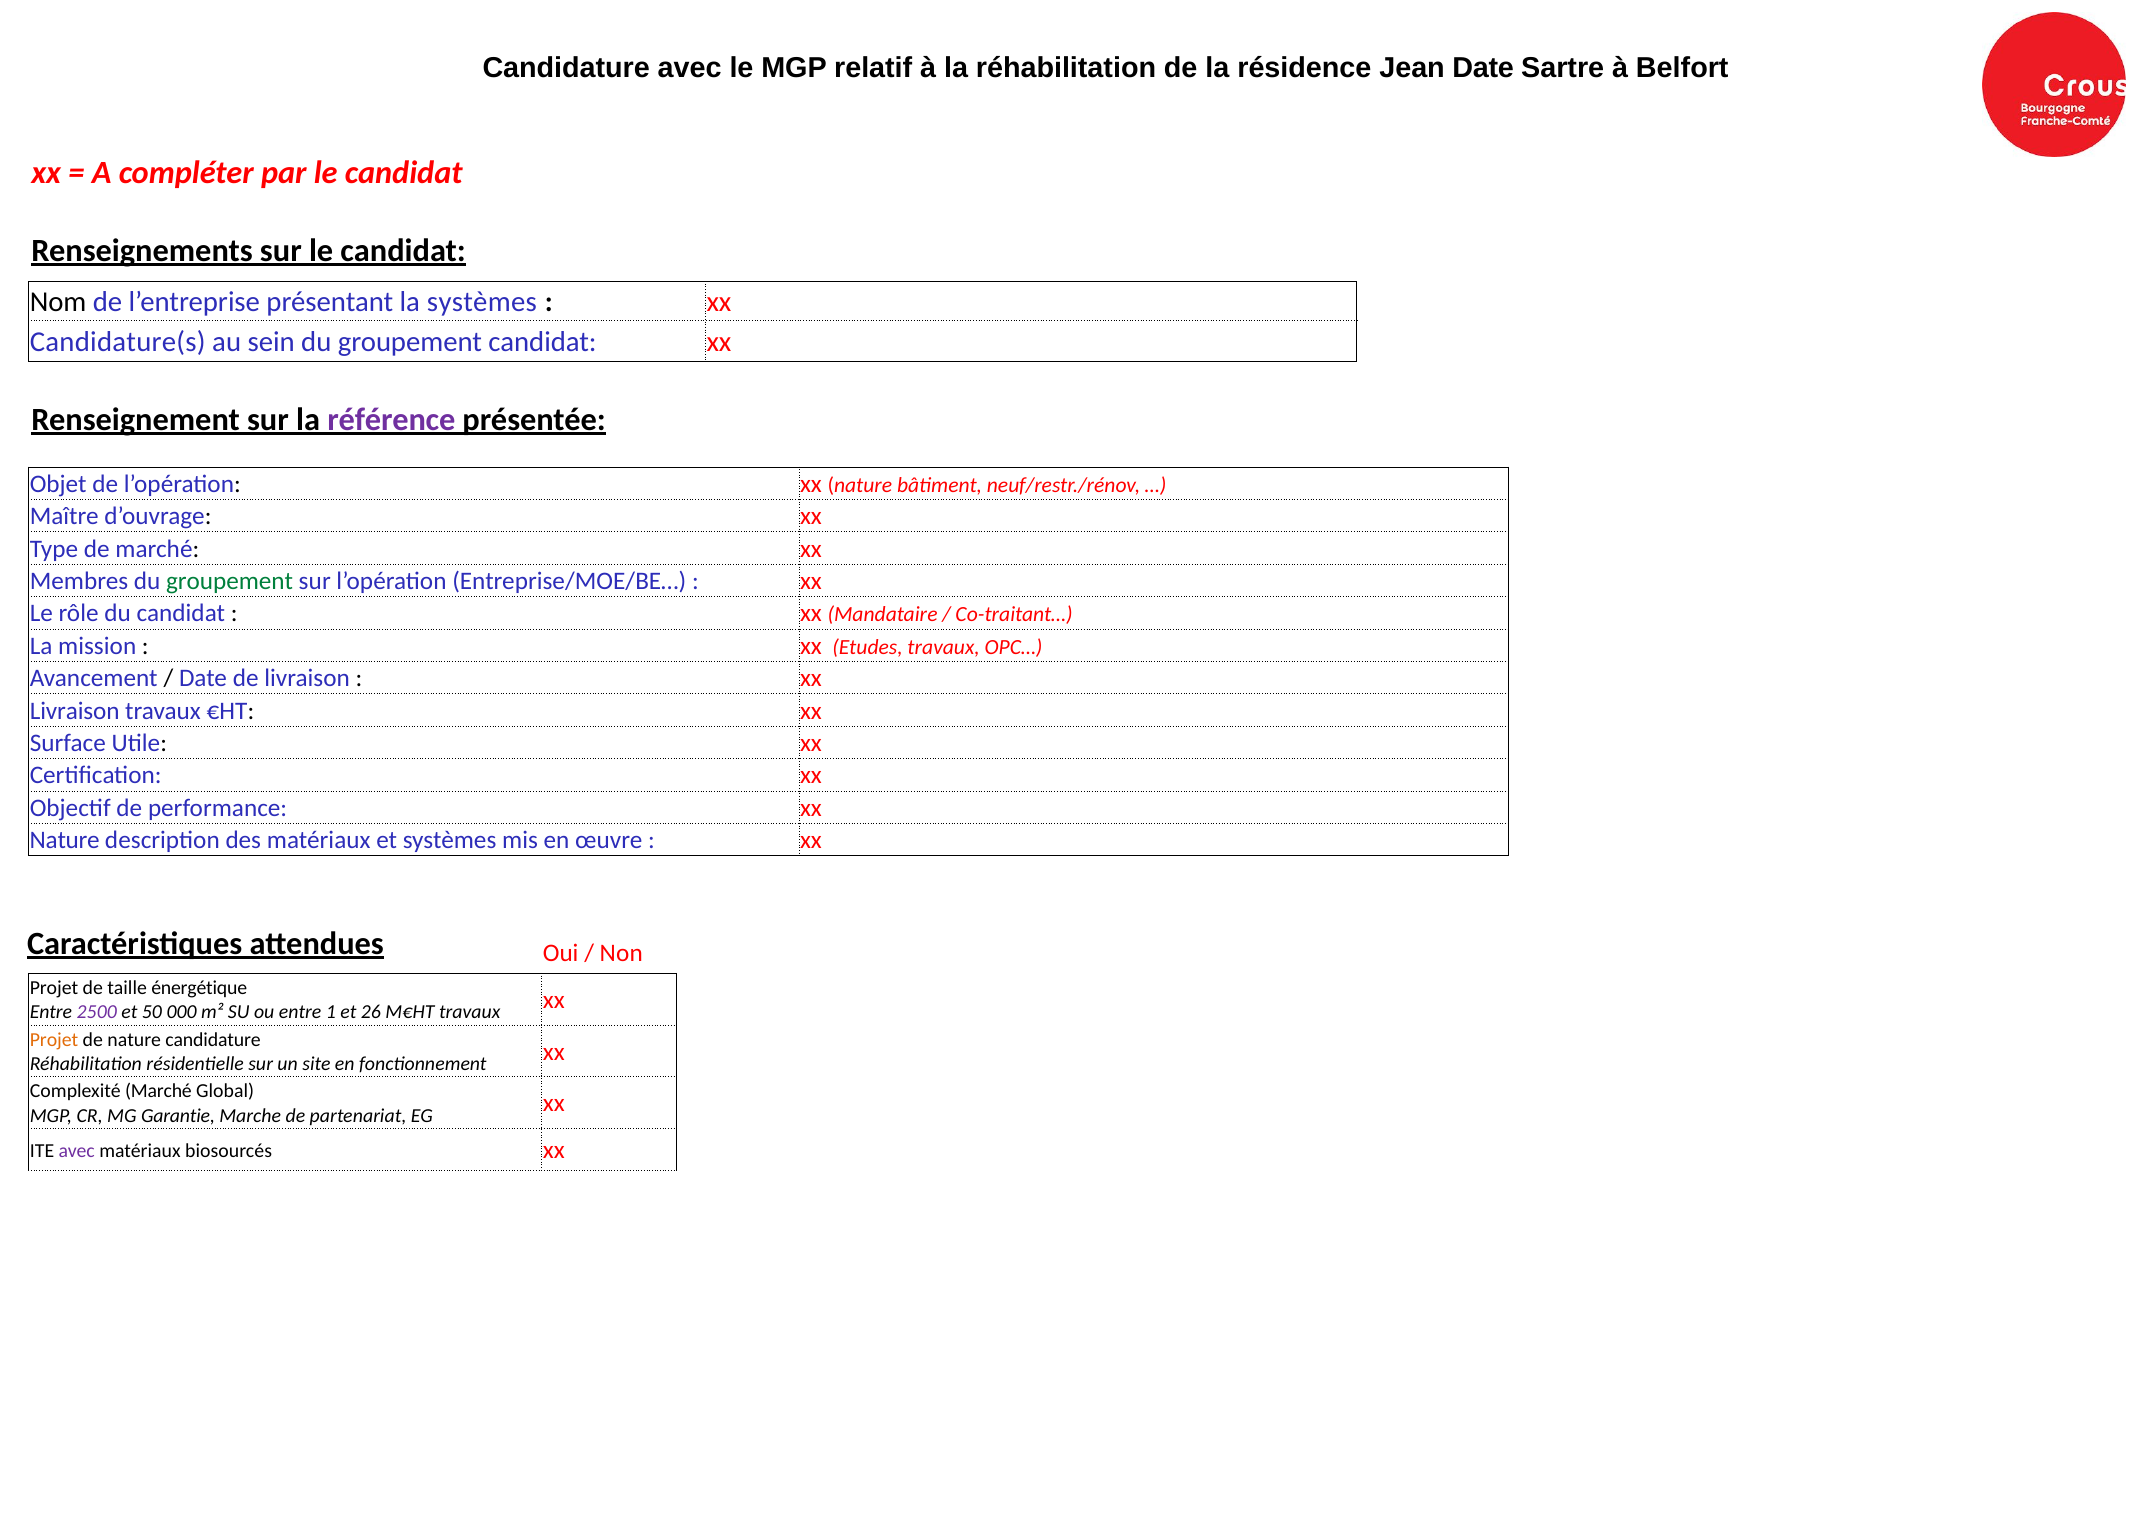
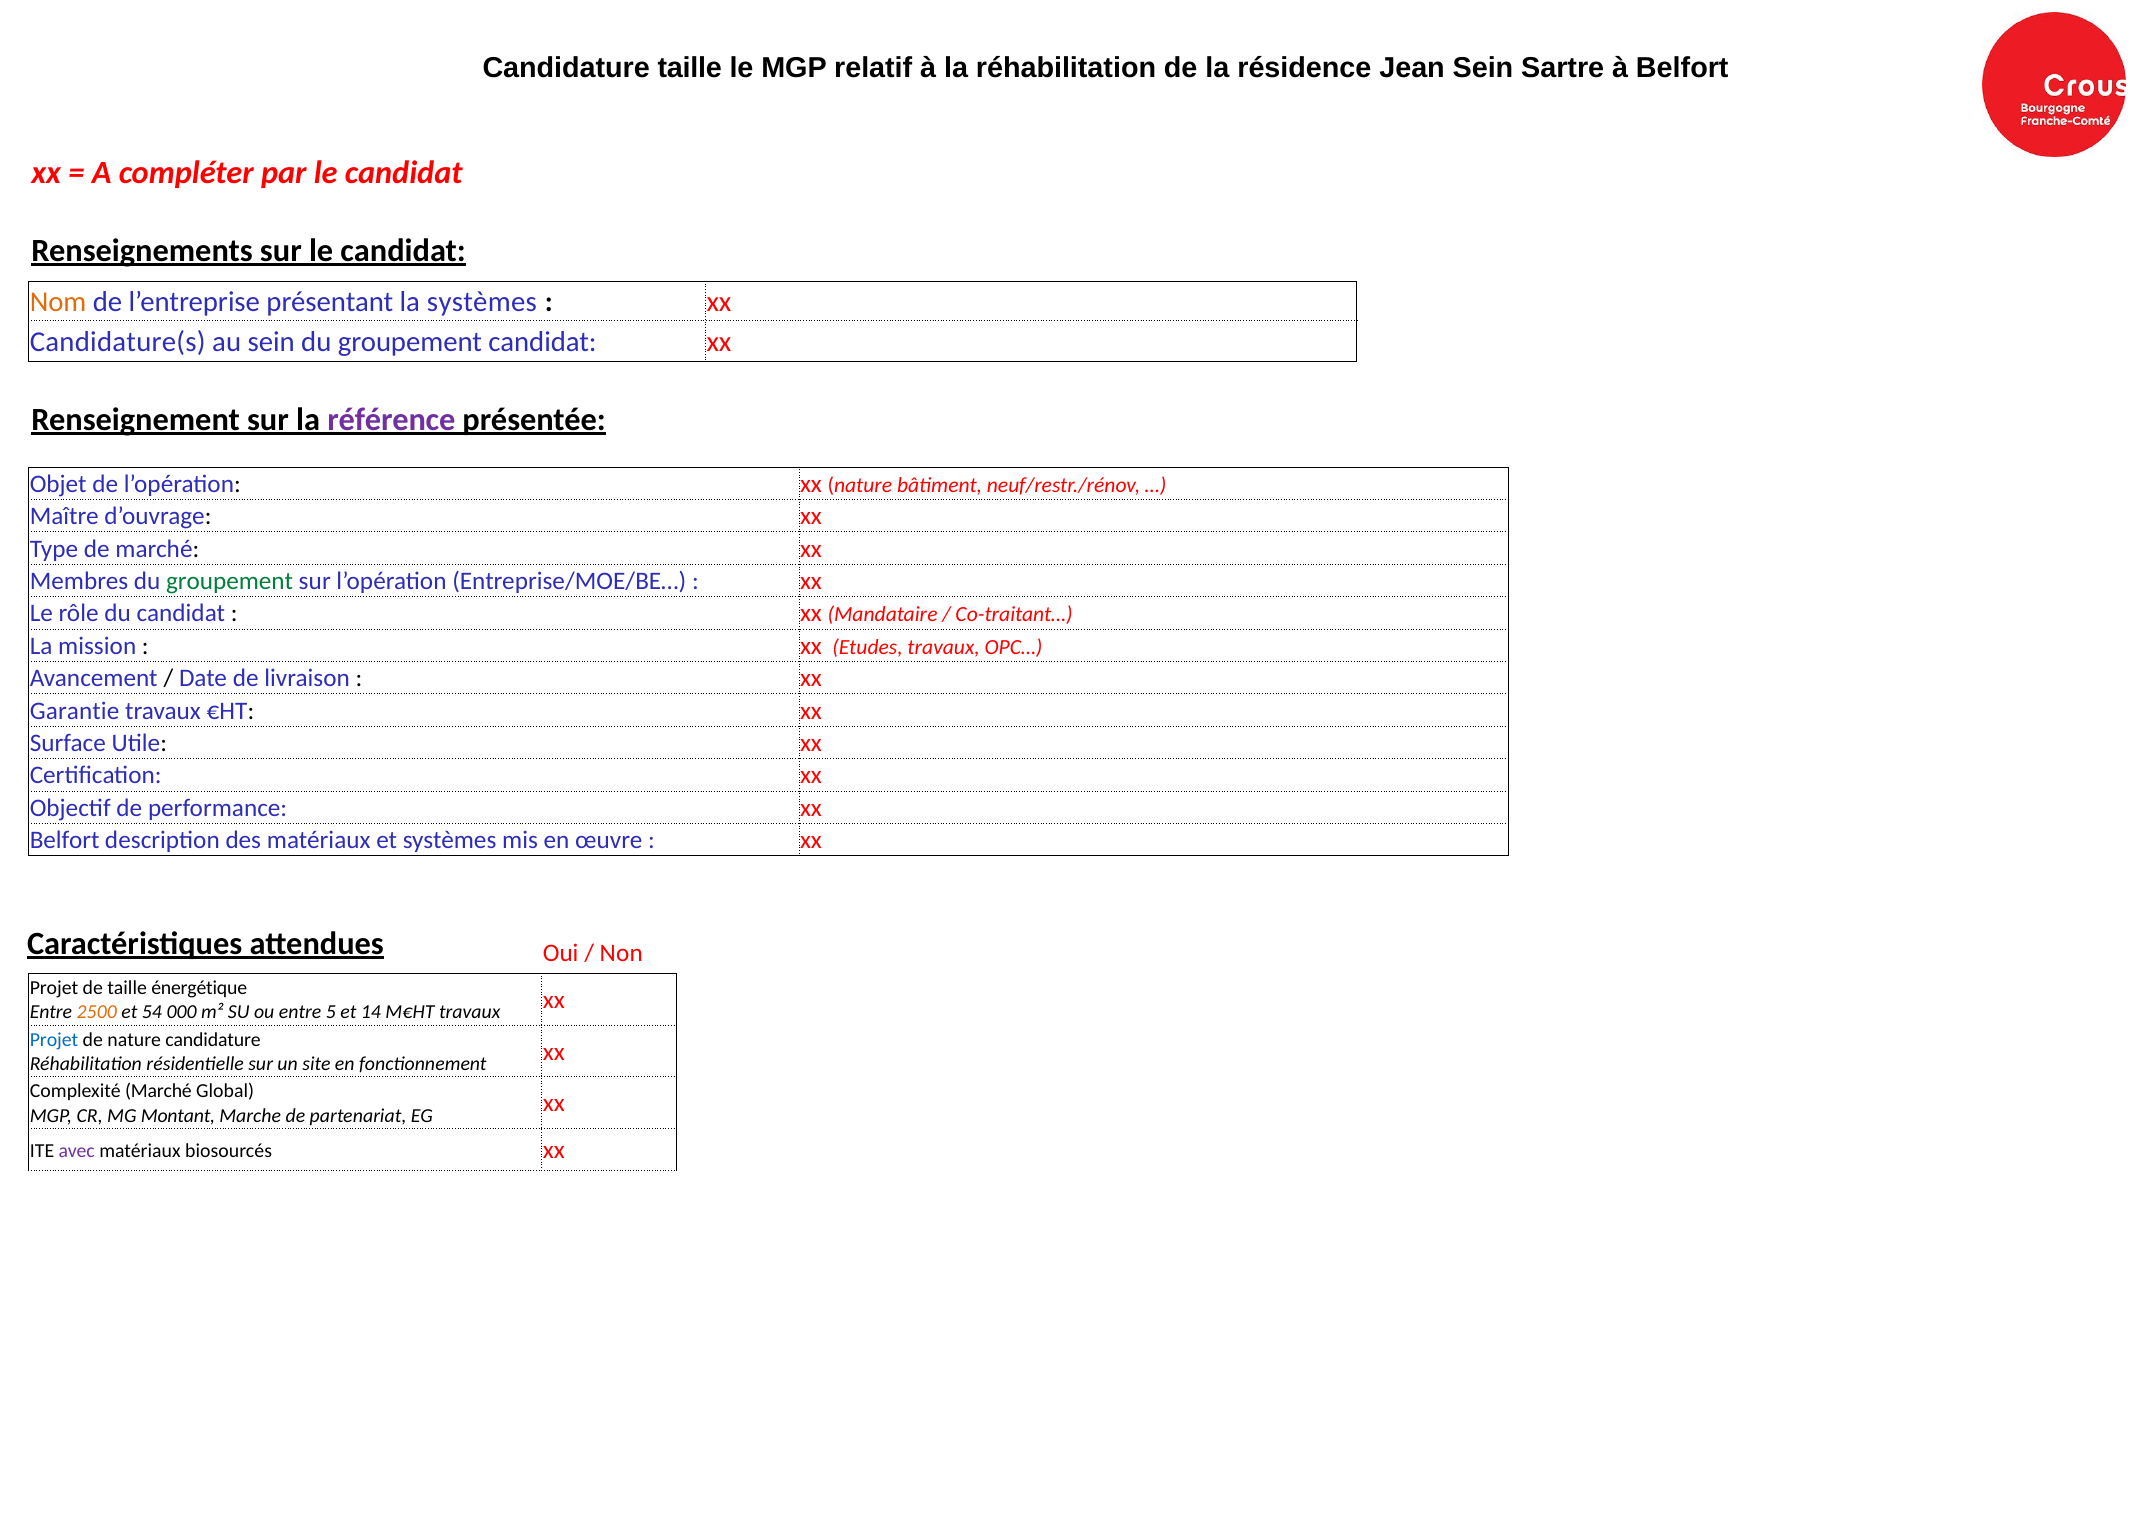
Candidature avec: avec -> taille (690, 68)
Jean Date: Date -> Sein (1483, 68)
Nom colour: black -> orange (58, 302)
Livraison: Livraison -> Garantie (75, 711)
Nature: Nature -> Belfort (65, 841)
2500 colour: purple -> orange (97, 1012)
50: 50 -> 54 (152, 1012)
1: 1 -> 5 (331, 1012)
26: 26 -> 14 (371, 1012)
Projet colour: orange -> blue (54, 1040)
Garantie: Garantie -> Montant (178, 1116)
